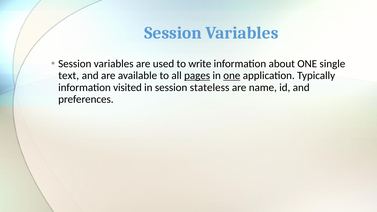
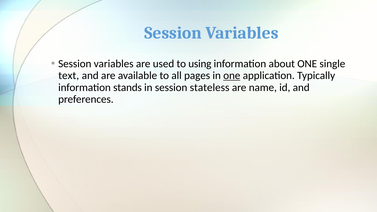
write: write -> using (200, 64)
pages underline: present -> none (197, 76)
visited: visited -> stands (128, 87)
